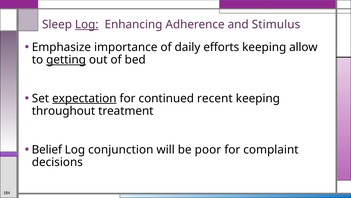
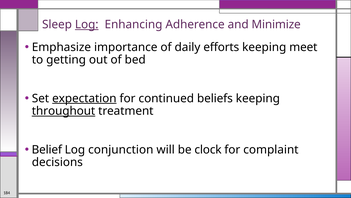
Stimulus: Stimulus -> Minimize (276, 25)
allow: allow -> meet (303, 47)
getting underline: present -> none (66, 60)
recent: recent -> beliefs (215, 98)
throughout underline: none -> present (64, 111)
poor: poor -> clock (208, 149)
